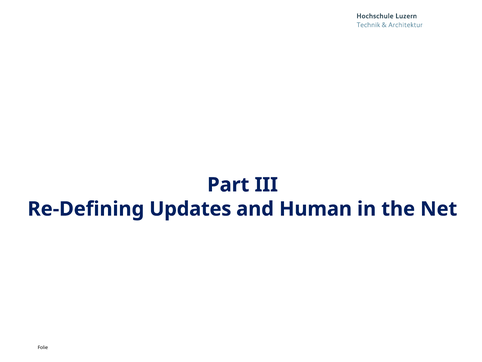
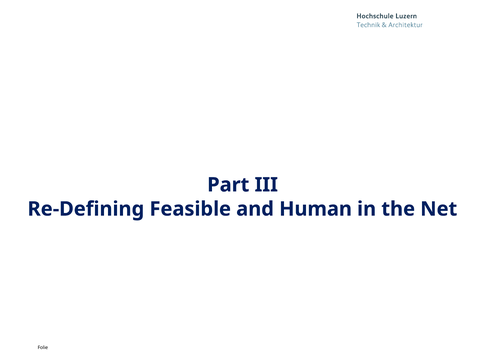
Updates: Updates -> Feasible (190, 209)
